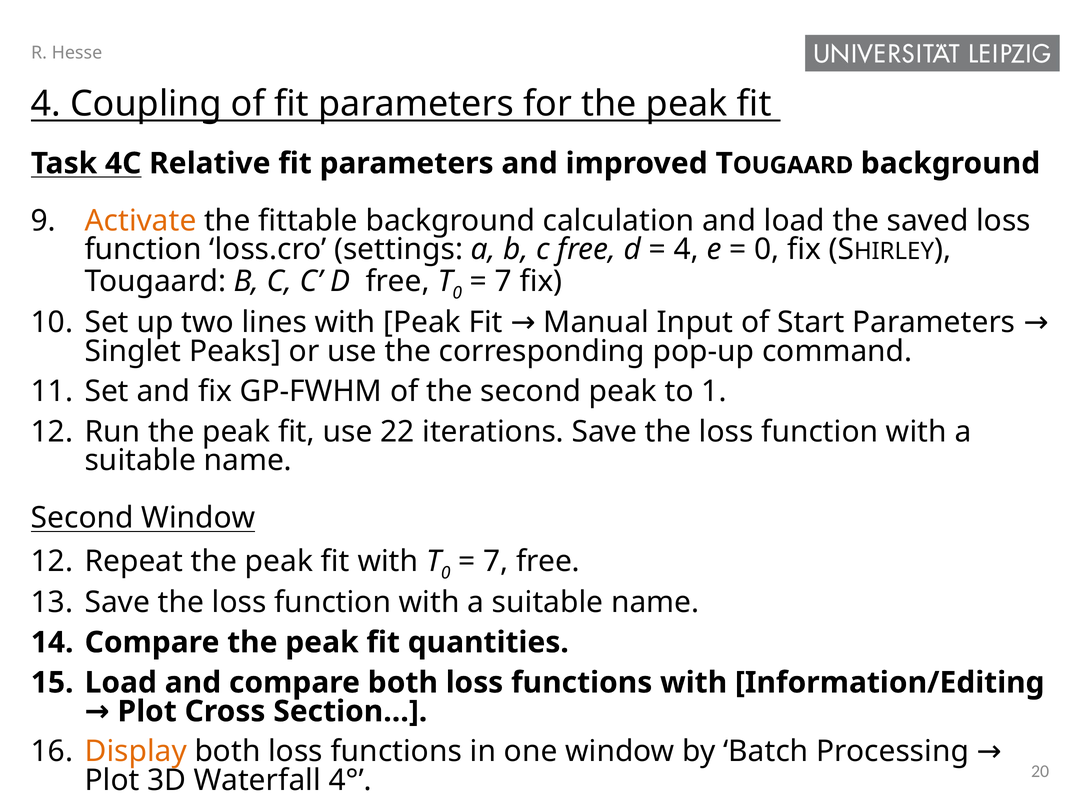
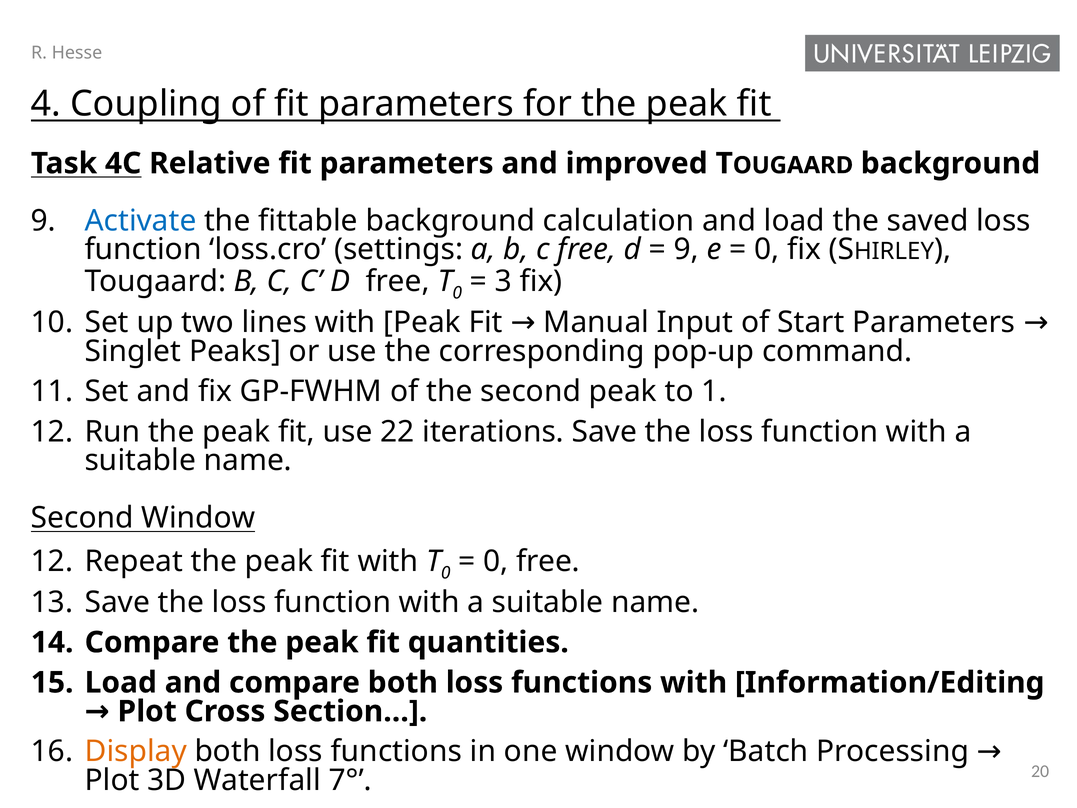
Activate colour: orange -> blue (141, 221)
4: 4 -> 9 (686, 250)
7: 7 -> 3 (503, 281)
7: 7 -> 0 (496, 561)
4°: 4° -> 7° (350, 780)
